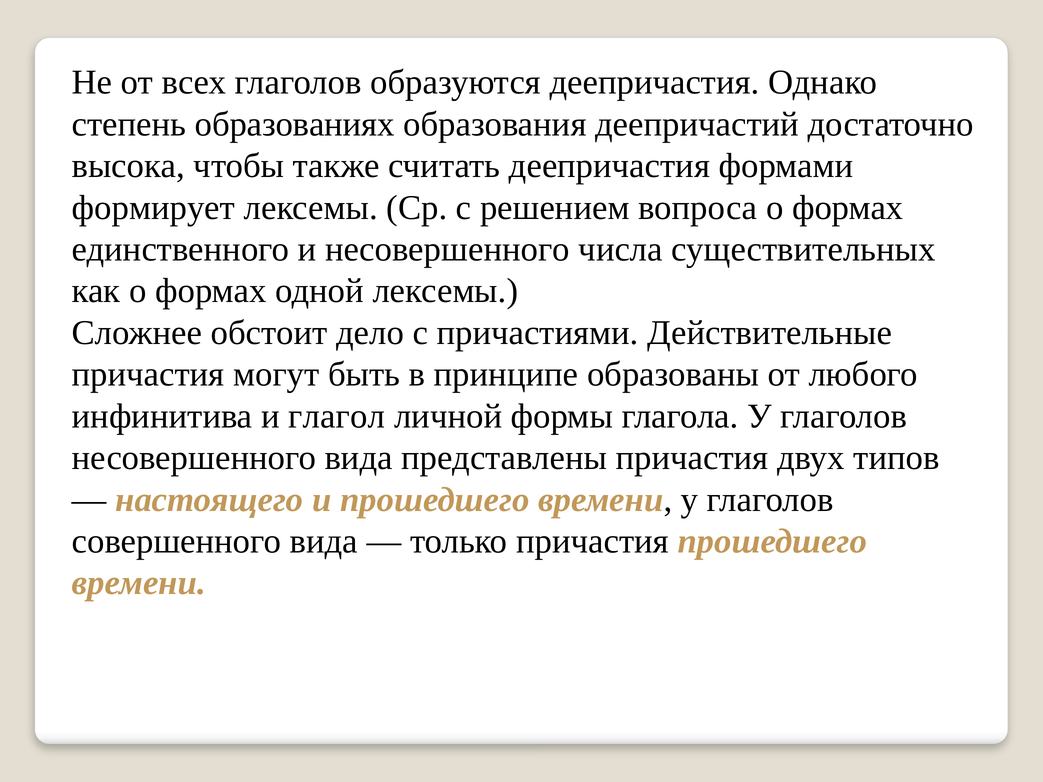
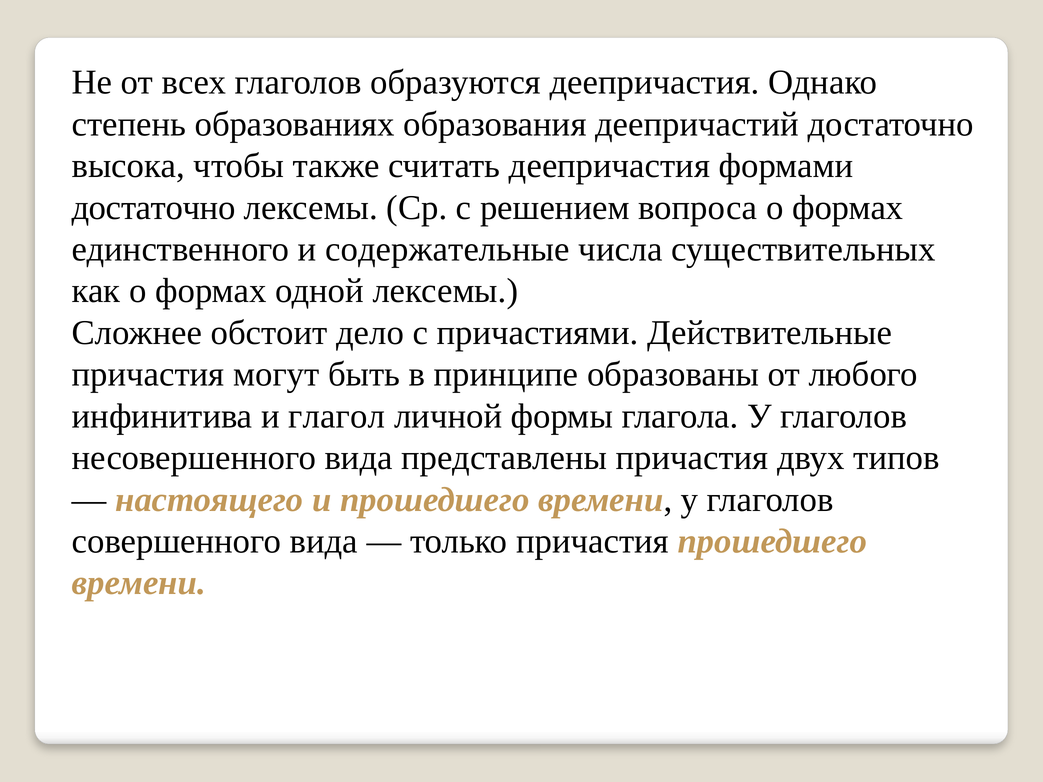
формирует: формирует -> достаточно (154, 208)
и несовершенного: несовершенного -> содержательные (447, 249)
